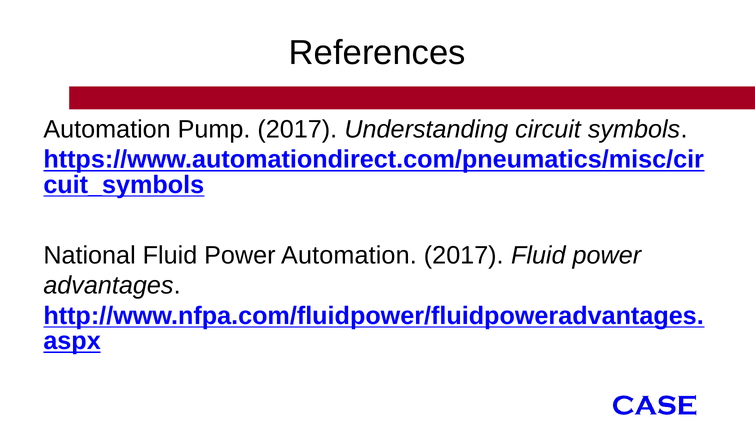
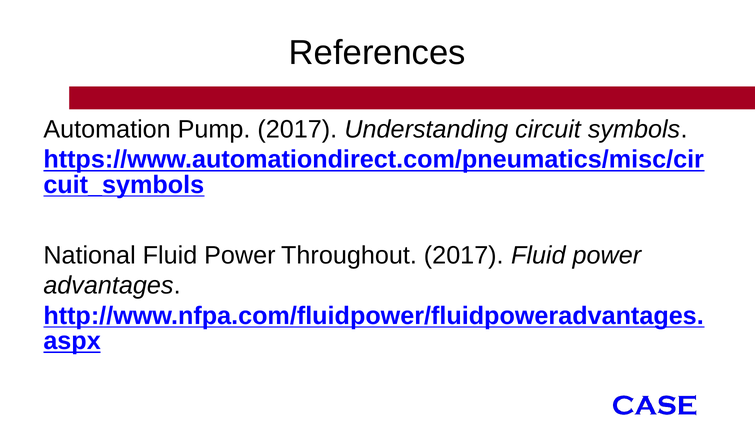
Power Automation: Automation -> Throughout (349, 255)
